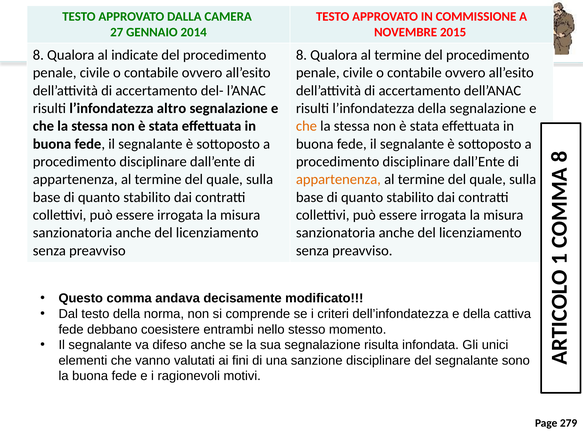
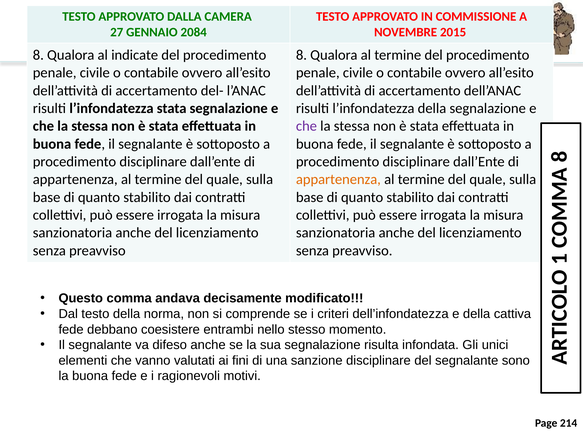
2014: 2014 -> 2084 (194, 32)
l’infondatezza altro: altro -> stata (172, 108)
che colour: orange -> purple (306, 126)
279: 279 -> 214 (569, 423)
